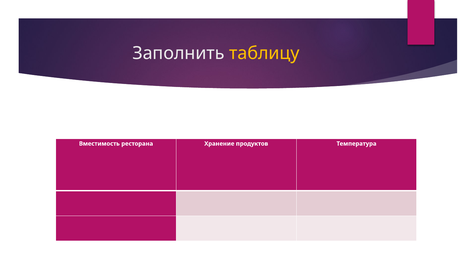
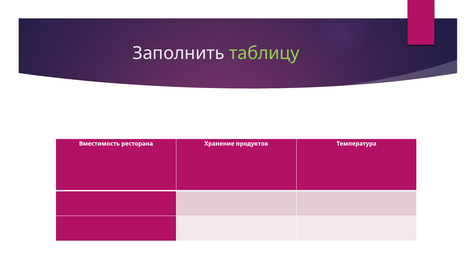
таблицу colour: yellow -> light green (264, 53)
